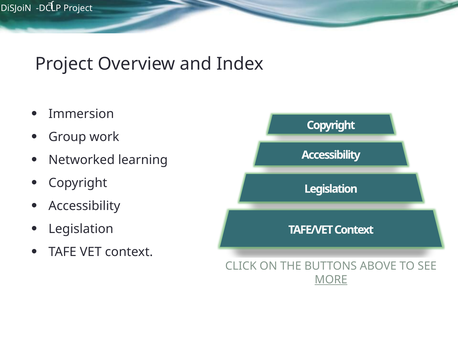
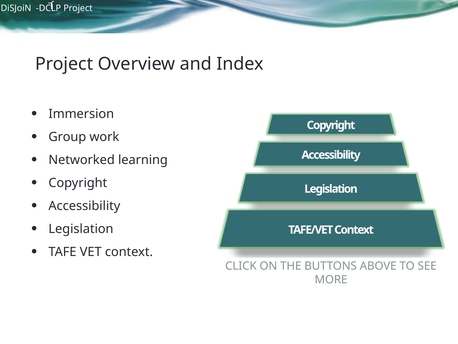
MORE underline: present -> none (331, 279)
